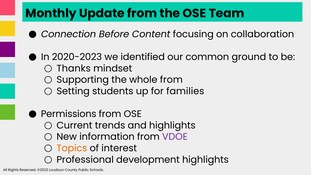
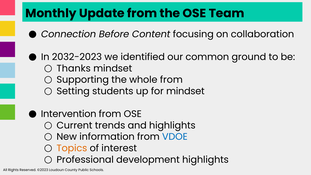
2020-2023: 2020-2023 -> 2032-2023 (77, 57)
for families: families -> mindset (185, 91)
Permissions: Permissions -> Intervention (69, 114)
VDOE colour: purple -> blue (175, 137)
